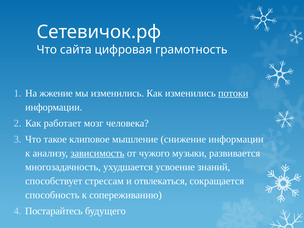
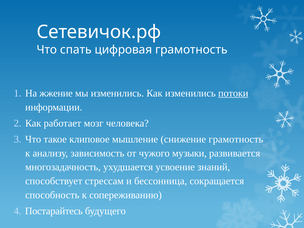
сайта: сайта -> спать (76, 50)
снижение информации: информации -> грамотность (236, 139)
зависимость underline: present -> none (97, 153)
отвлекаться: отвлекаться -> бессонница (161, 181)
